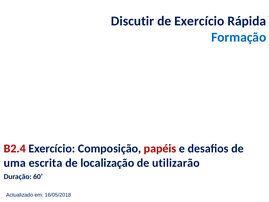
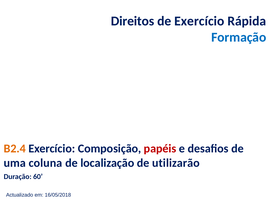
Discutir: Discutir -> Direitos (133, 21)
B2.4 colour: red -> orange (15, 148)
escrita: escrita -> coluna (45, 163)
